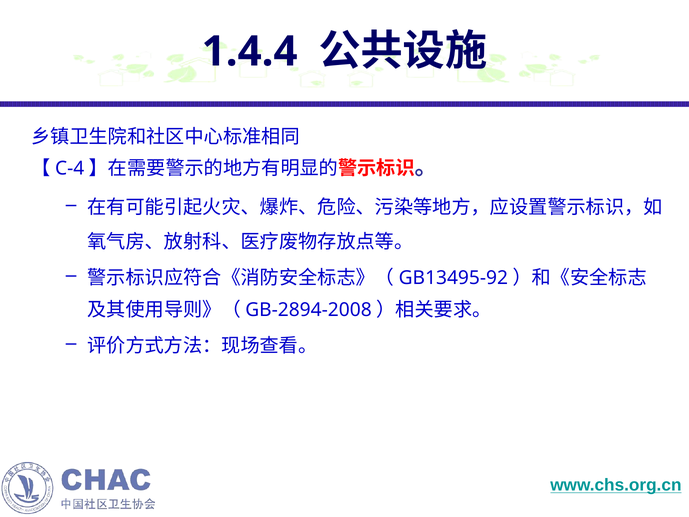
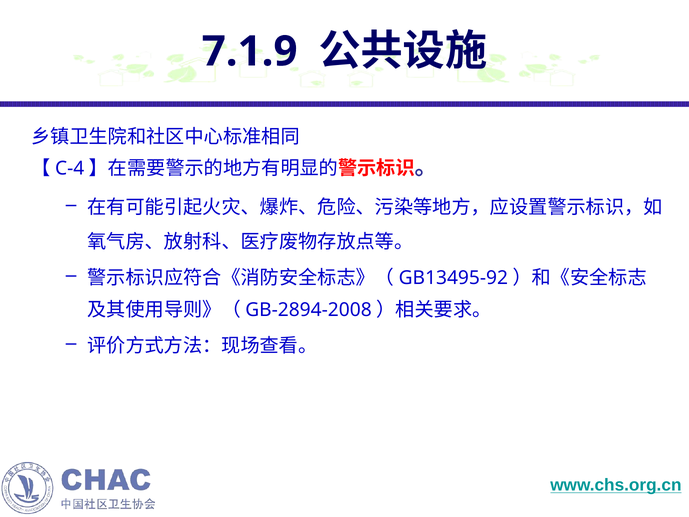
1.4.4: 1.4.4 -> 7.1.9 (250, 51)
